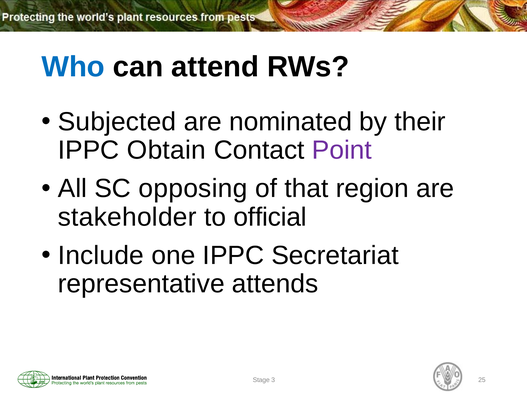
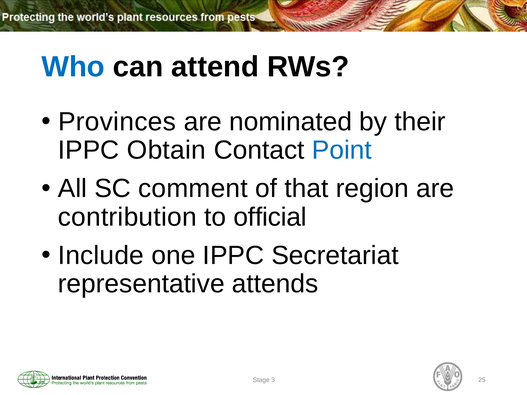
Subjected: Subjected -> Provinces (117, 122)
Point colour: purple -> blue (342, 150)
opposing: opposing -> comment (193, 189)
stakeholder: stakeholder -> contribution (127, 217)
